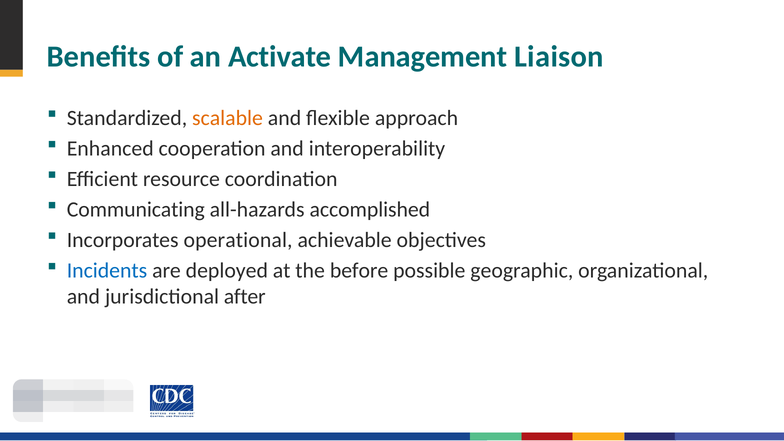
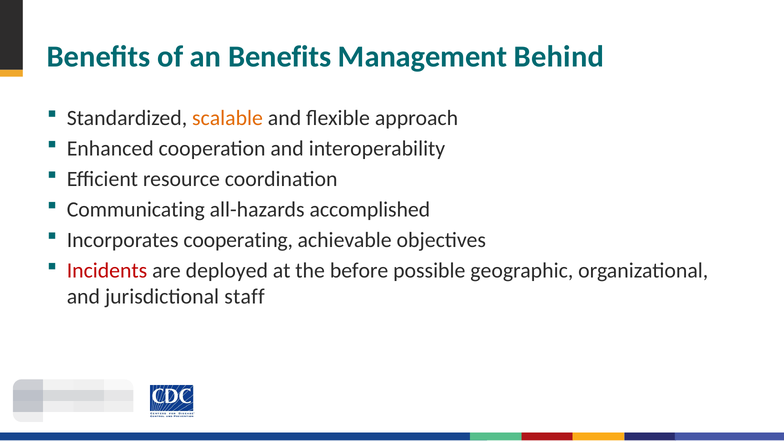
an Activate: Activate -> Benefits (280, 57)
Liaison: Liaison -> Behind (559, 57)
operational: operational -> cooperating (238, 240)
Incidents colour: blue -> red (107, 270)
after: after -> staff (244, 297)
